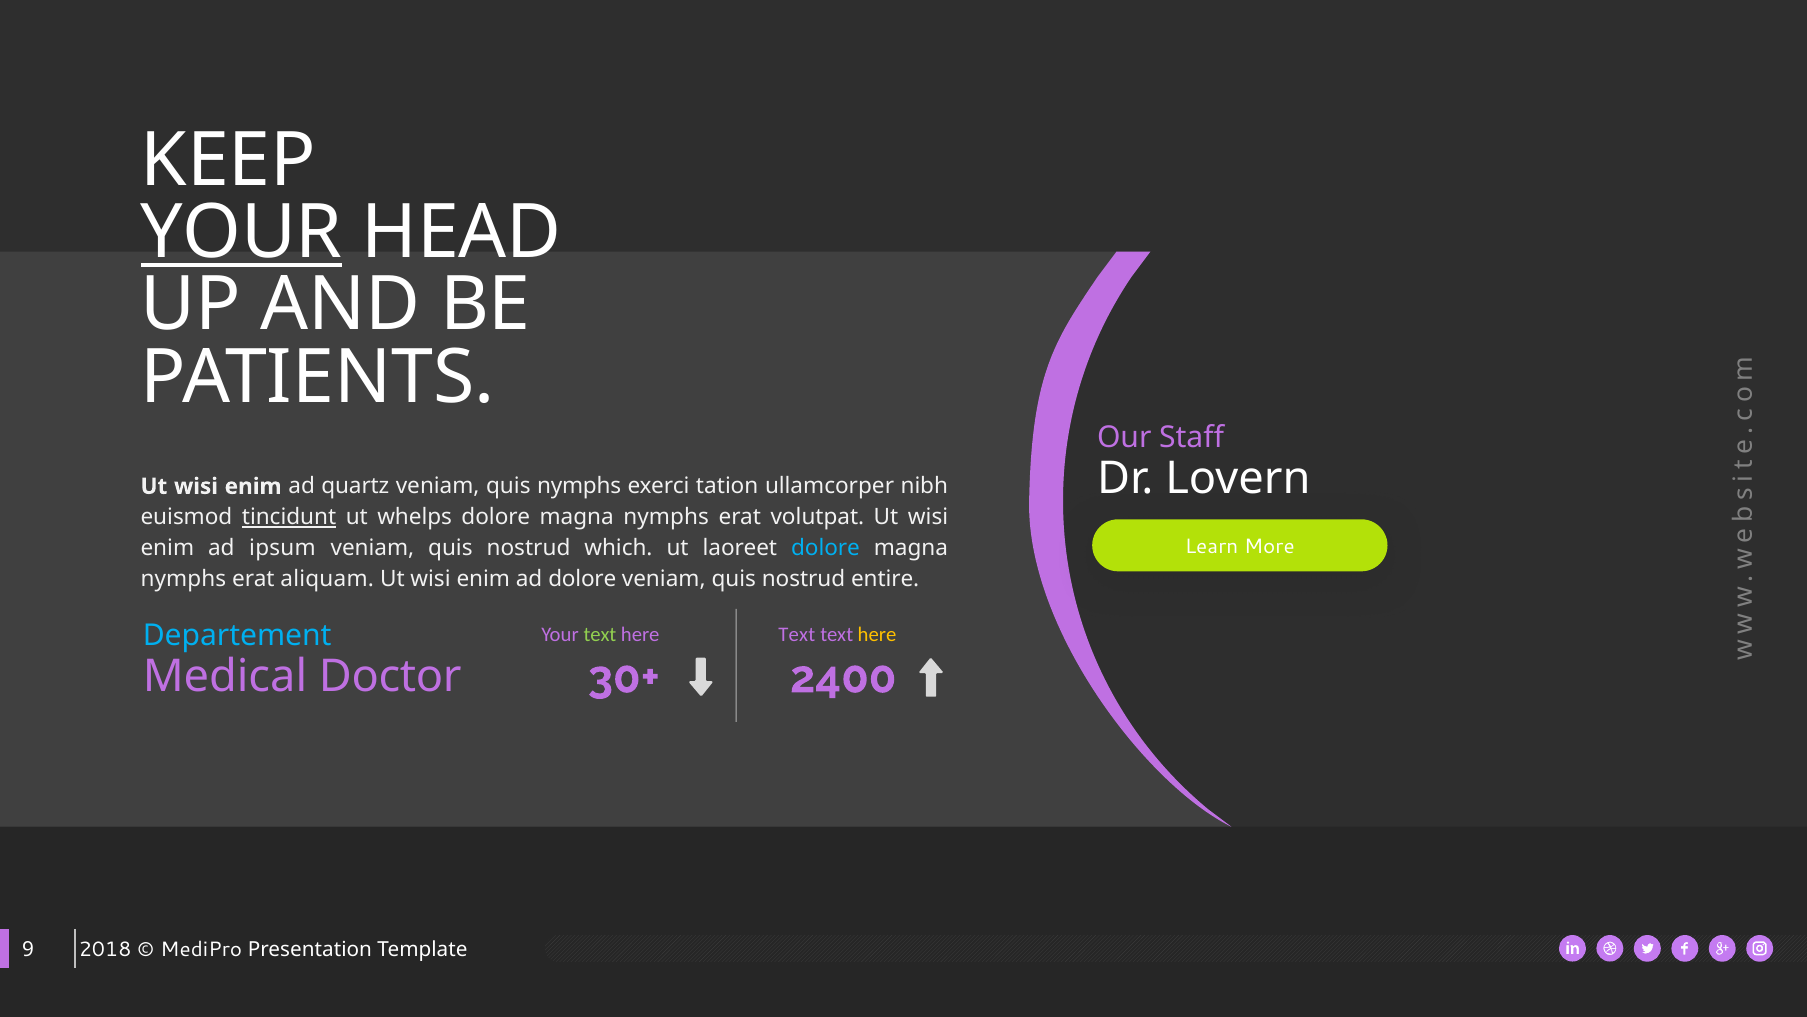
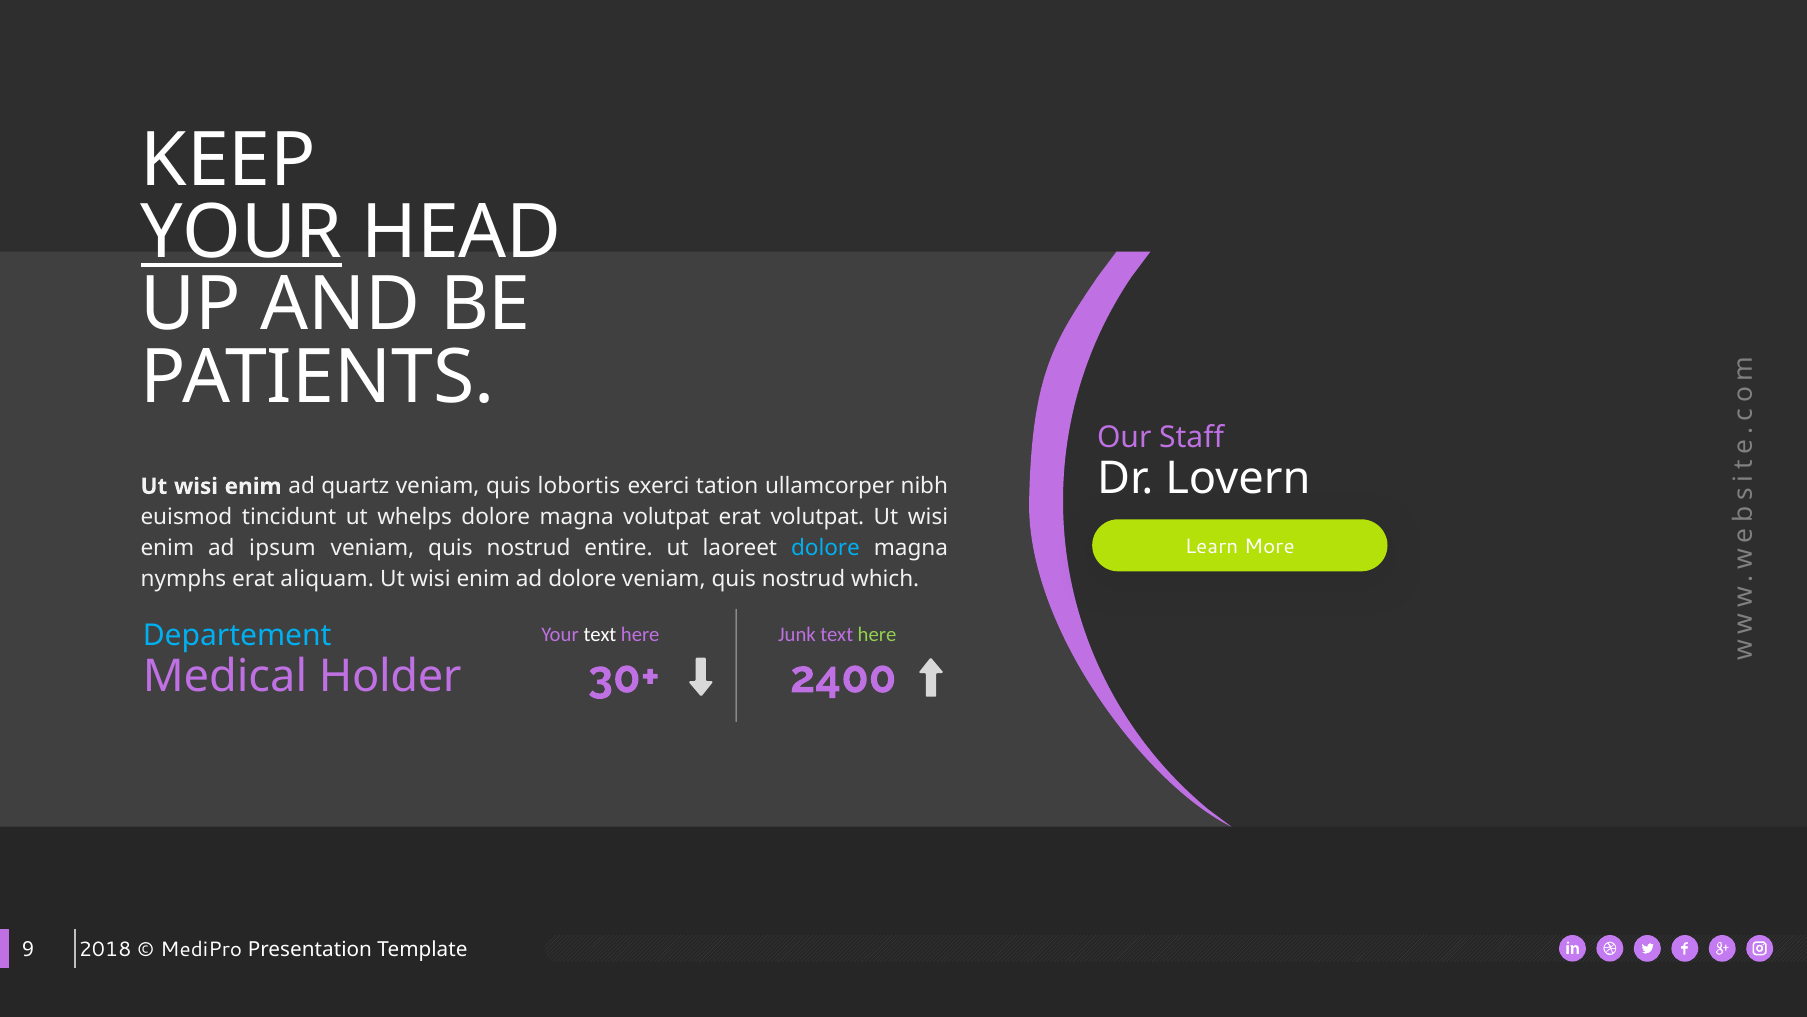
quis nymphs: nymphs -> lobortis (579, 486)
tincidunt underline: present -> none (289, 517)
nymphs: nymphs -> volutpat (666, 517)
which: which -> entire (618, 548)
entire: entire -> which (885, 579)
text colour: light green -> white (600, 634)
Text: Text -> Junk (797, 634)
here colour: yellow -> light green (877, 634)
Doctor: Doctor -> Holder (390, 676)
